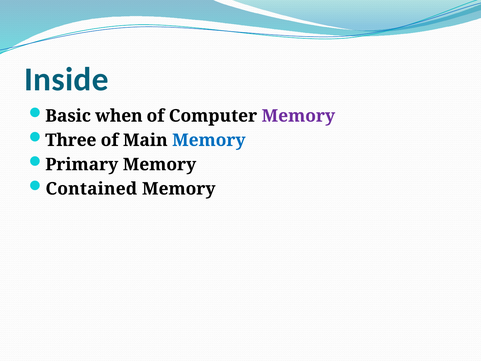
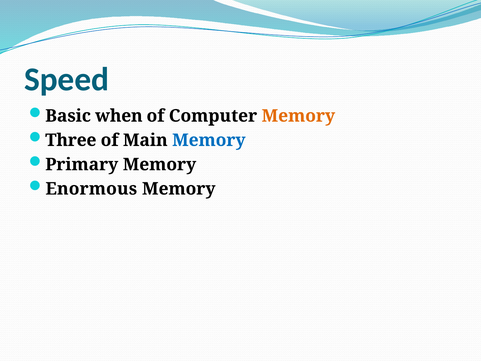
Inside: Inside -> Speed (67, 79)
Memory colour: purple -> orange (298, 116)
Contained: Contained -> Enormous (91, 189)
